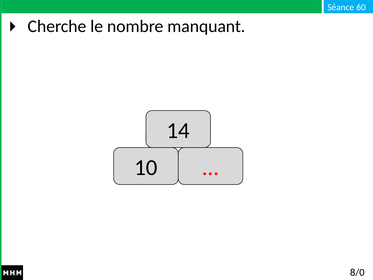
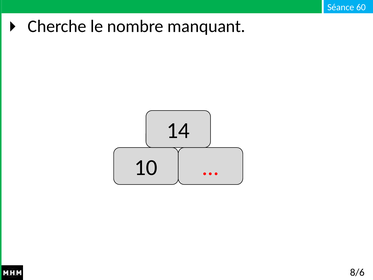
8/0: 8/0 -> 8/6 (357, 272)
